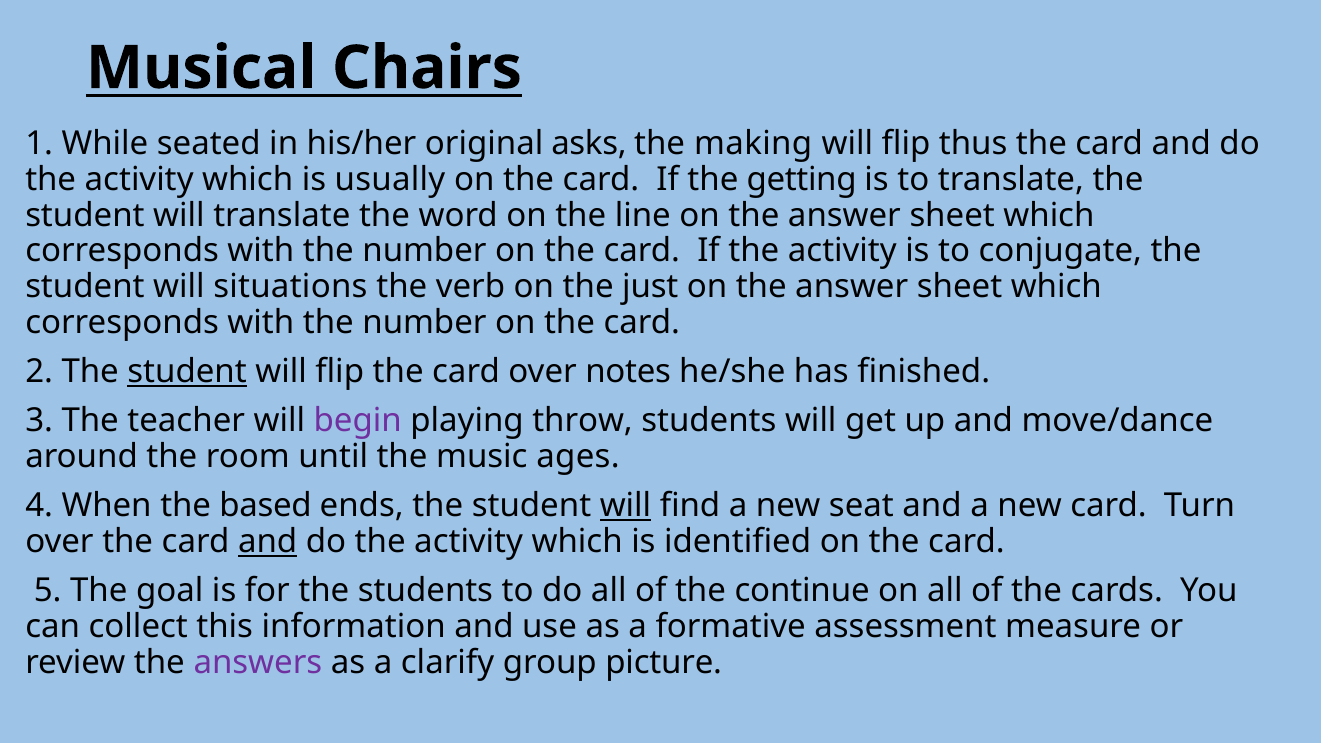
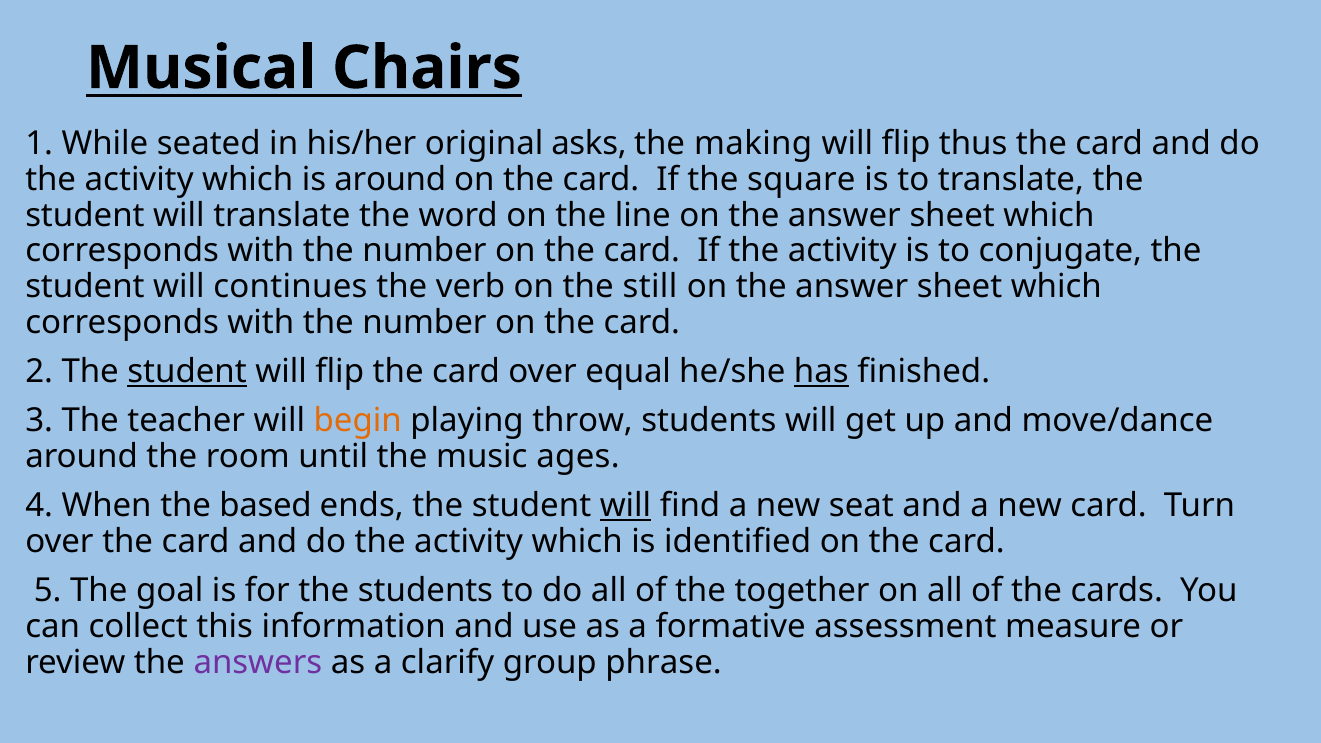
is usually: usually -> around (390, 180)
getting: getting -> square (801, 180)
situations: situations -> continues (290, 286)
just: just -> still (650, 286)
notes: notes -> equal (628, 372)
has underline: none -> present (821, 372)
begin colour: purple -> orange (358, 421)
and underline: present -> none (268, 542)
continue: continue -> together (802, 591)
picture: picture -> phrase (664, 662)
